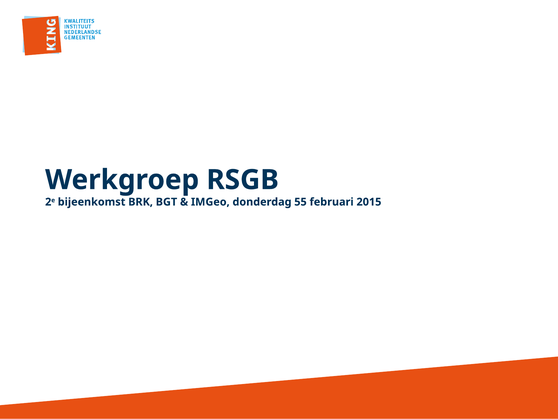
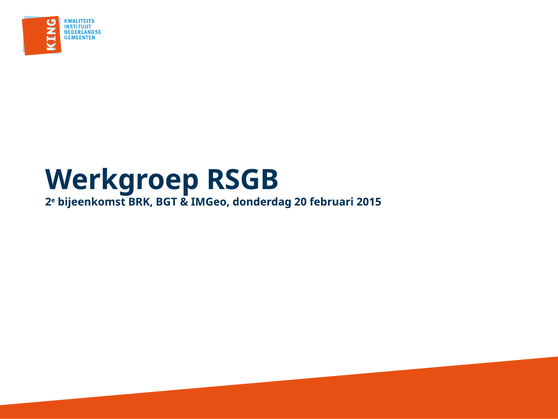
55: 55 -> 20 (300, 202)
